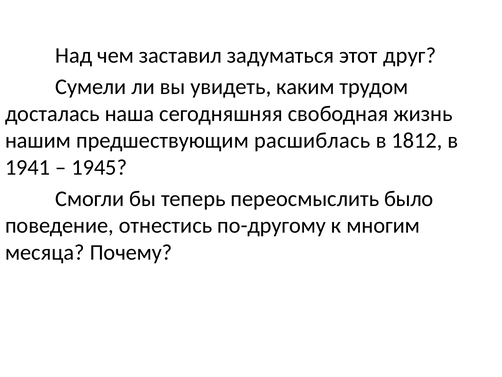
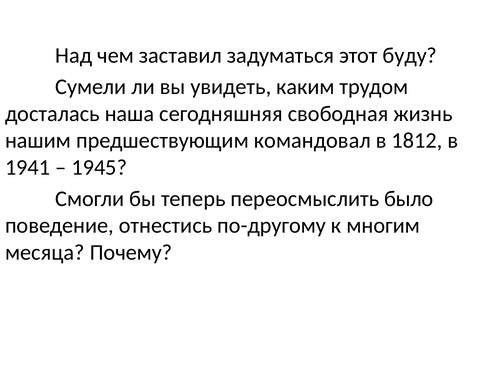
друг: друг -> буду (410, 56)
расшиблась: расшиблась -> командовал (312, 140)
